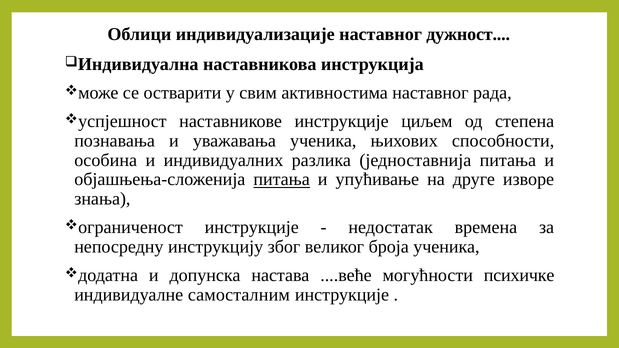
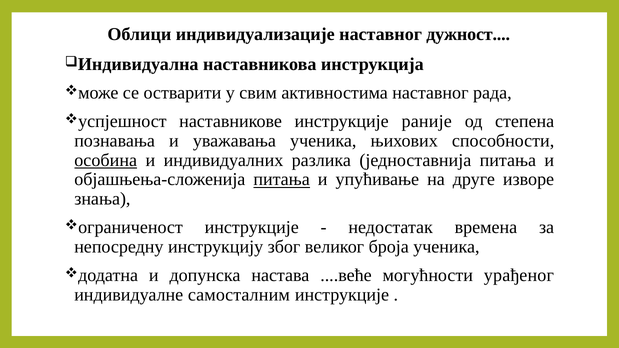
циљем: циљем -> раније (427, 121)
особина underline: none -> present (106, 160)
психичке: психичке -> урађеног (519, 276)
